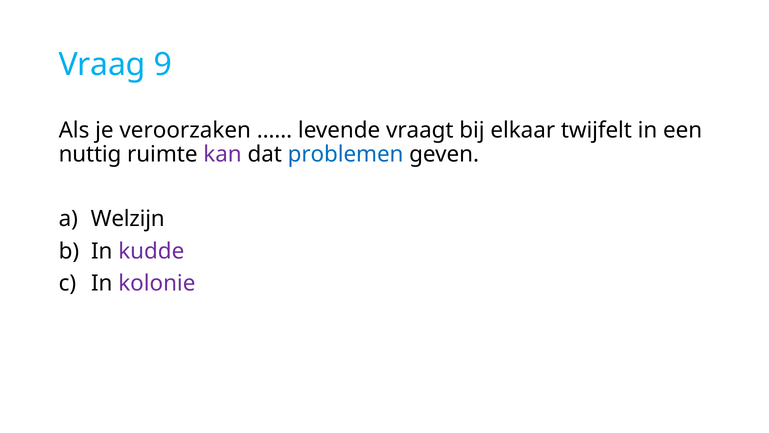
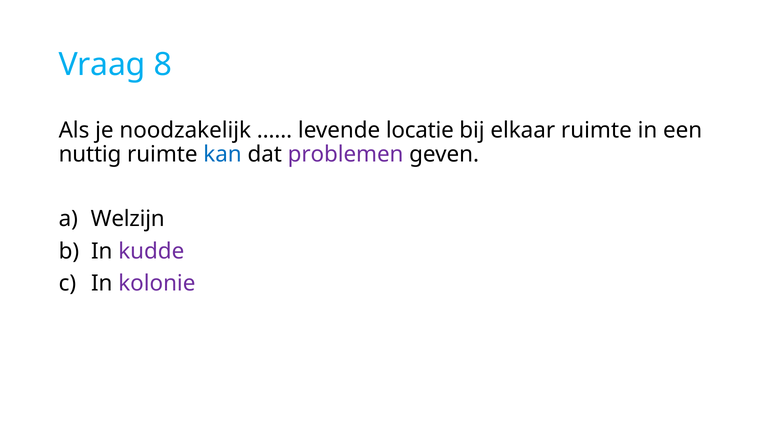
9: 9 -> 8 (163, 65)
veroorzaken: veroorzaken -> noodzakelijk (185, 130)
vraagt: vraagt -> locatie (420, 130)
elkaar twijfelt: twijfelt -> ruimte (596, 130)
kan colour: purple -> blue (223, 154)
problemen colour: blue -> purple (346, 154)
